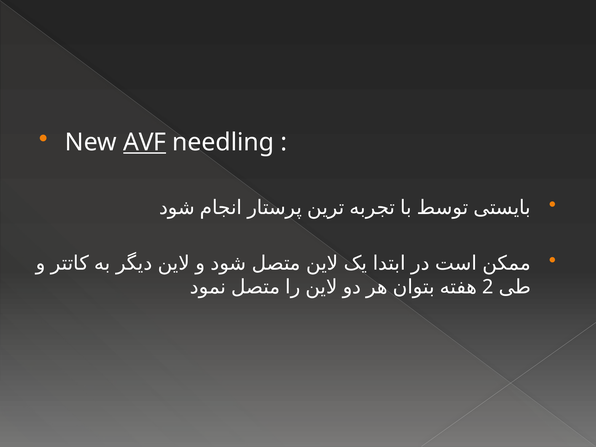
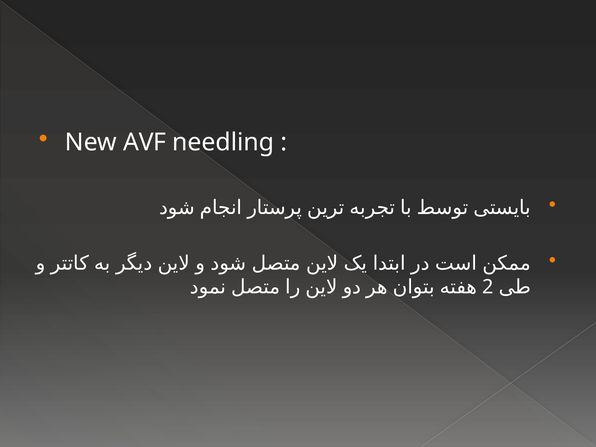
AVF underline: present -> none (145, 142)
